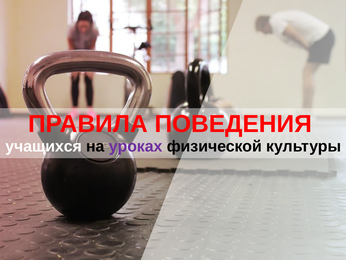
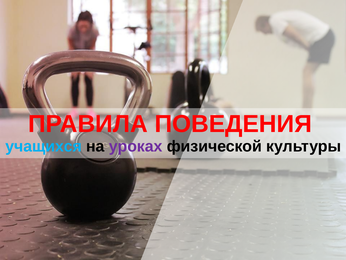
учащихся colour: white -> light blue (44, 146)
